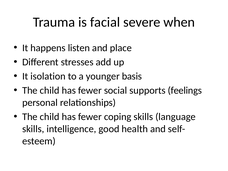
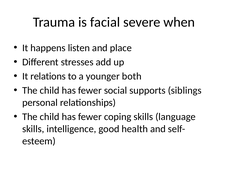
isolation: isolation -> relations (48, 76)
basis: basis -> both (132, 76)
feelings: feelings -> siblings (185, 90)
